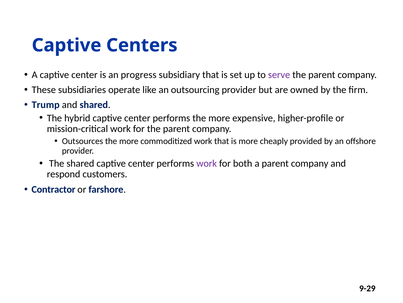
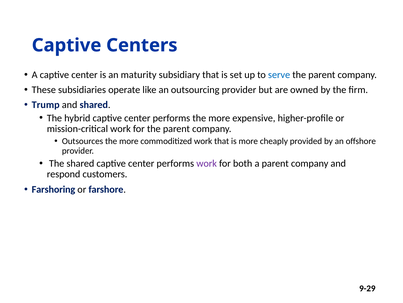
progress: progress -> maturity (139, 75)
serve colour: purple -> blue (279, 75)
Contractor: Contractor -> Farshoring (53, 189)
